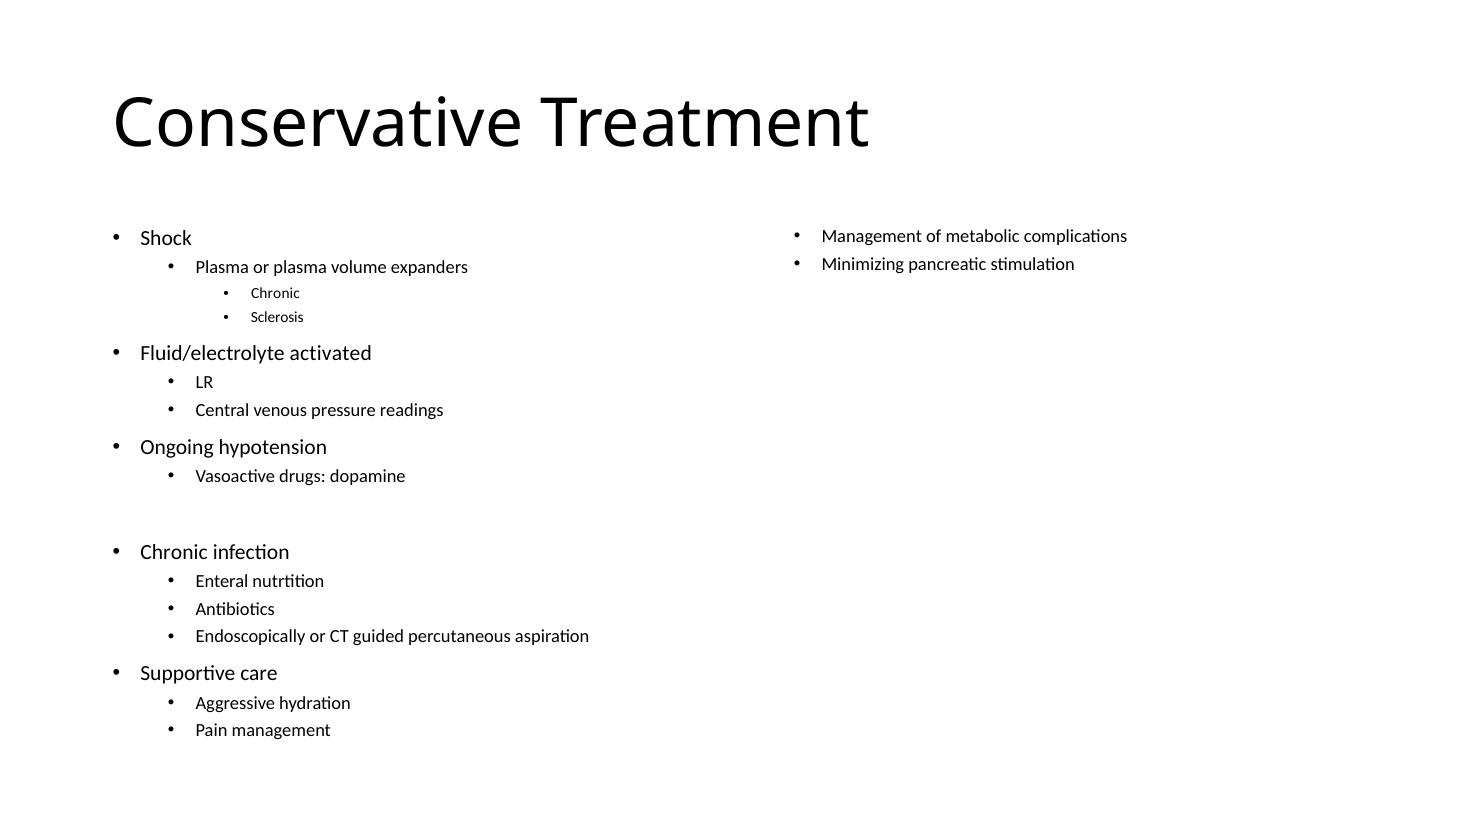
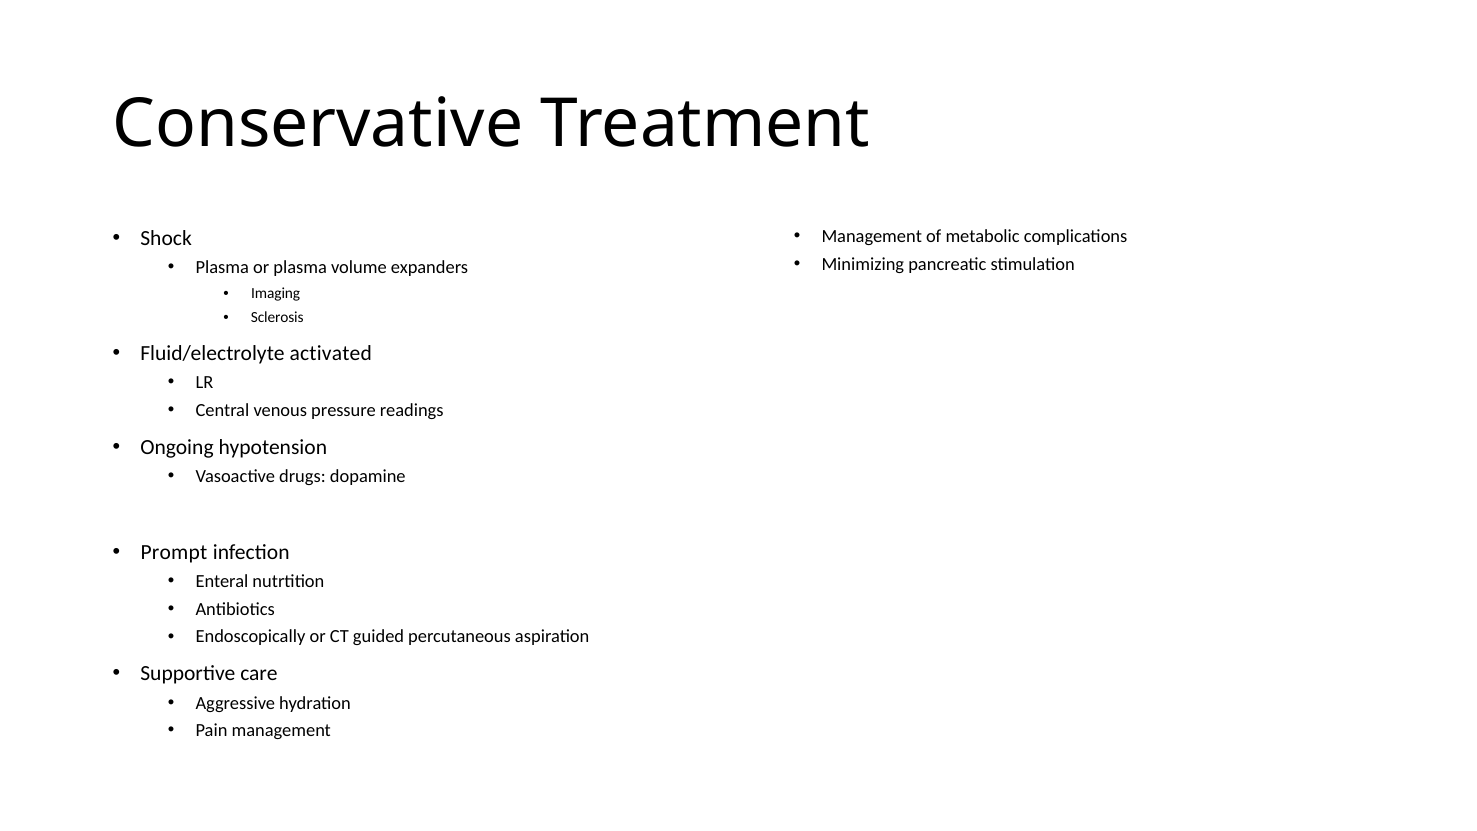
Chronic: Chronic -> Imaging (276, 293)
Chronic: Chronic -> Prompt (174, 552)
